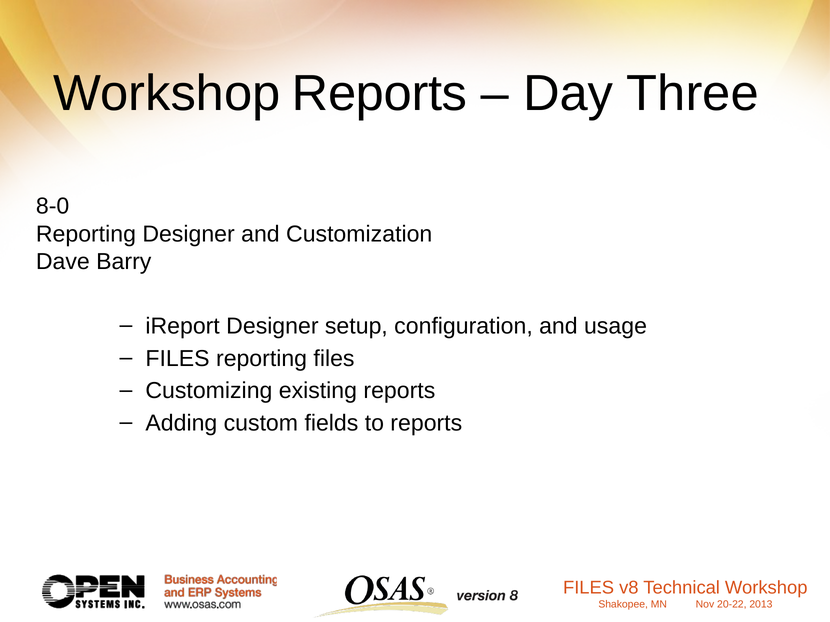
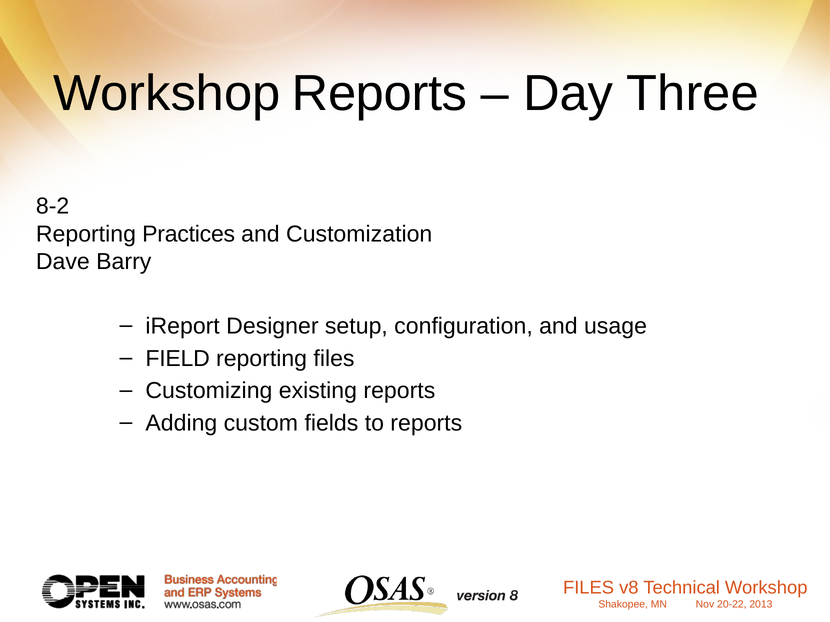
8-0: 8-0 -> 8-2 (53, 206)
Reporting Designer: Designer -> Practices (189, 234)
FILES: FILES -> FIELD (178, 359)
